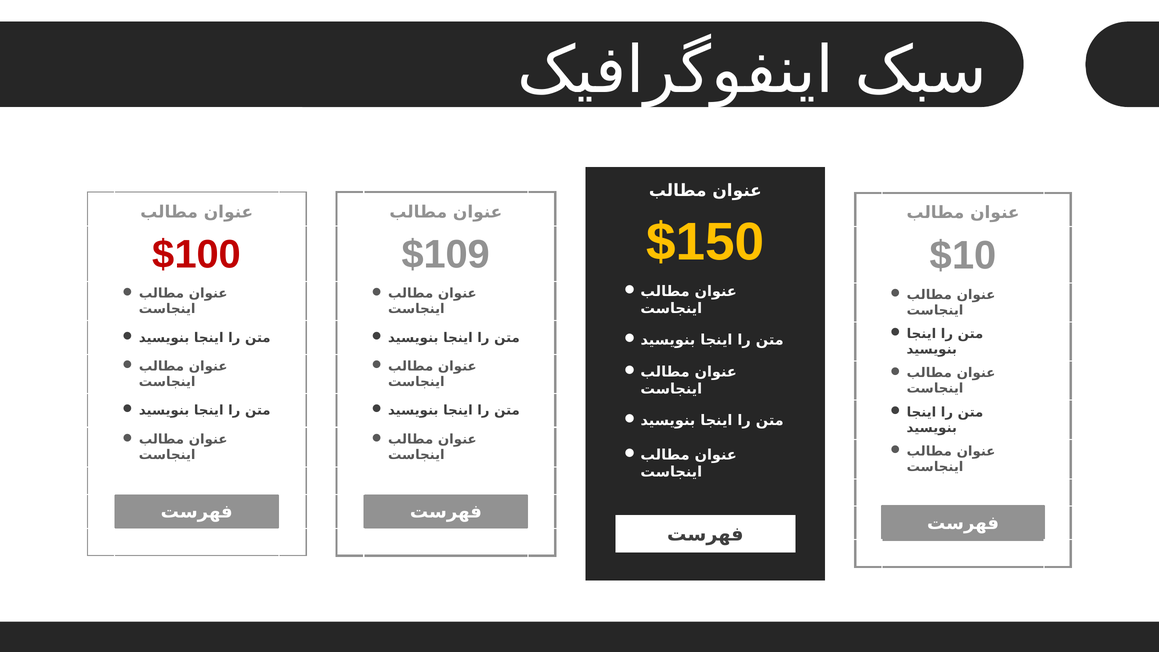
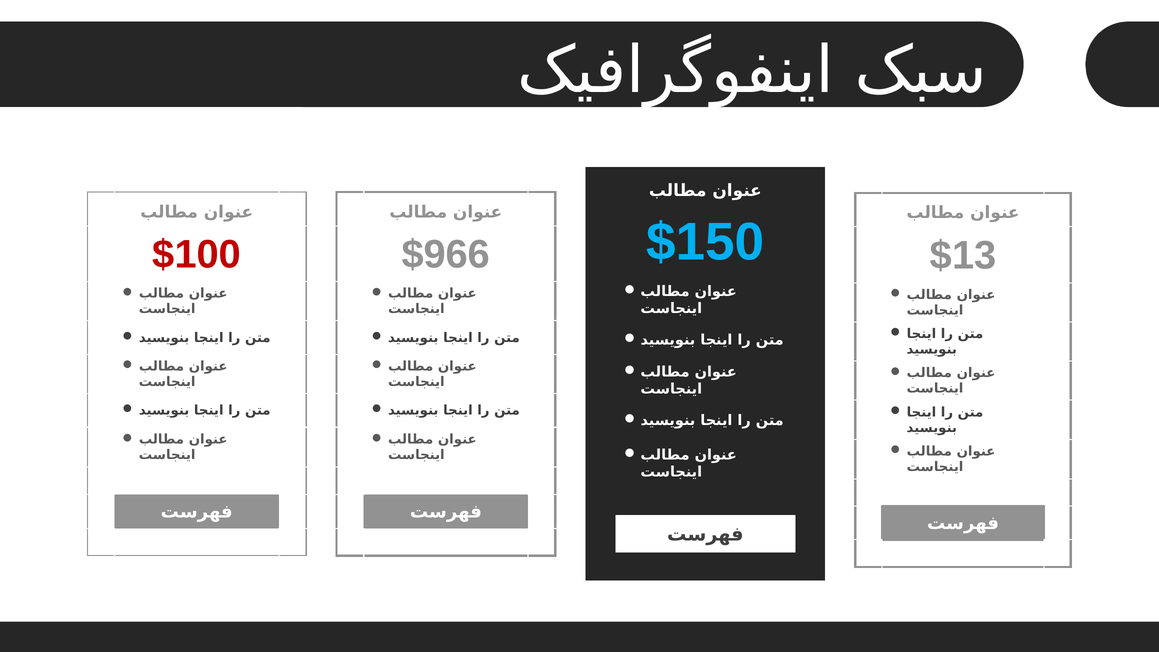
$150 colour: yellow -> light blue (705, 242)
$109: $109 -> $966 (446, 254)
$10: $10 -> $13 (963, 255)
